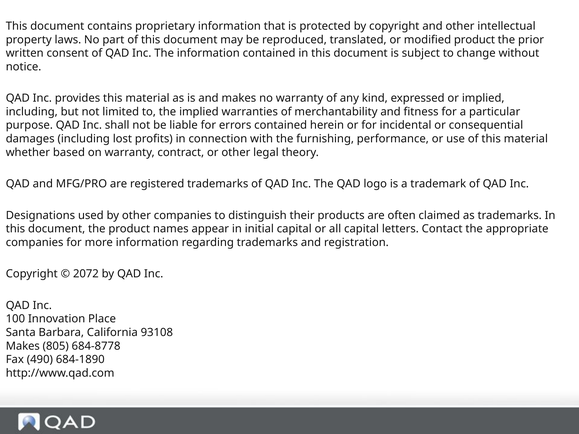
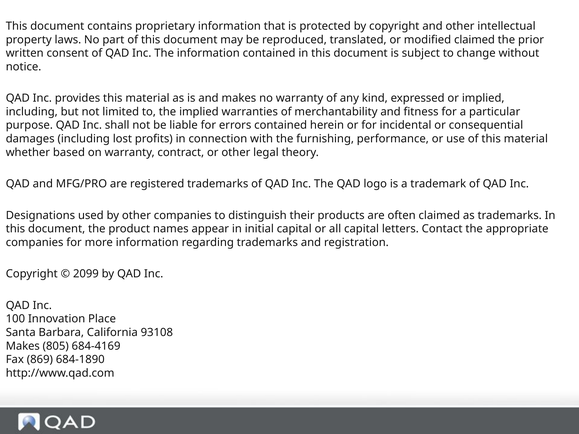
modified product: product -> claimed (475, 40)
2072: 2072 -> 2099 (86, 274)
684-8778: 684-8778 -> 684-4169 (96, 346)
490: 490 -> 869 (40, 360)
